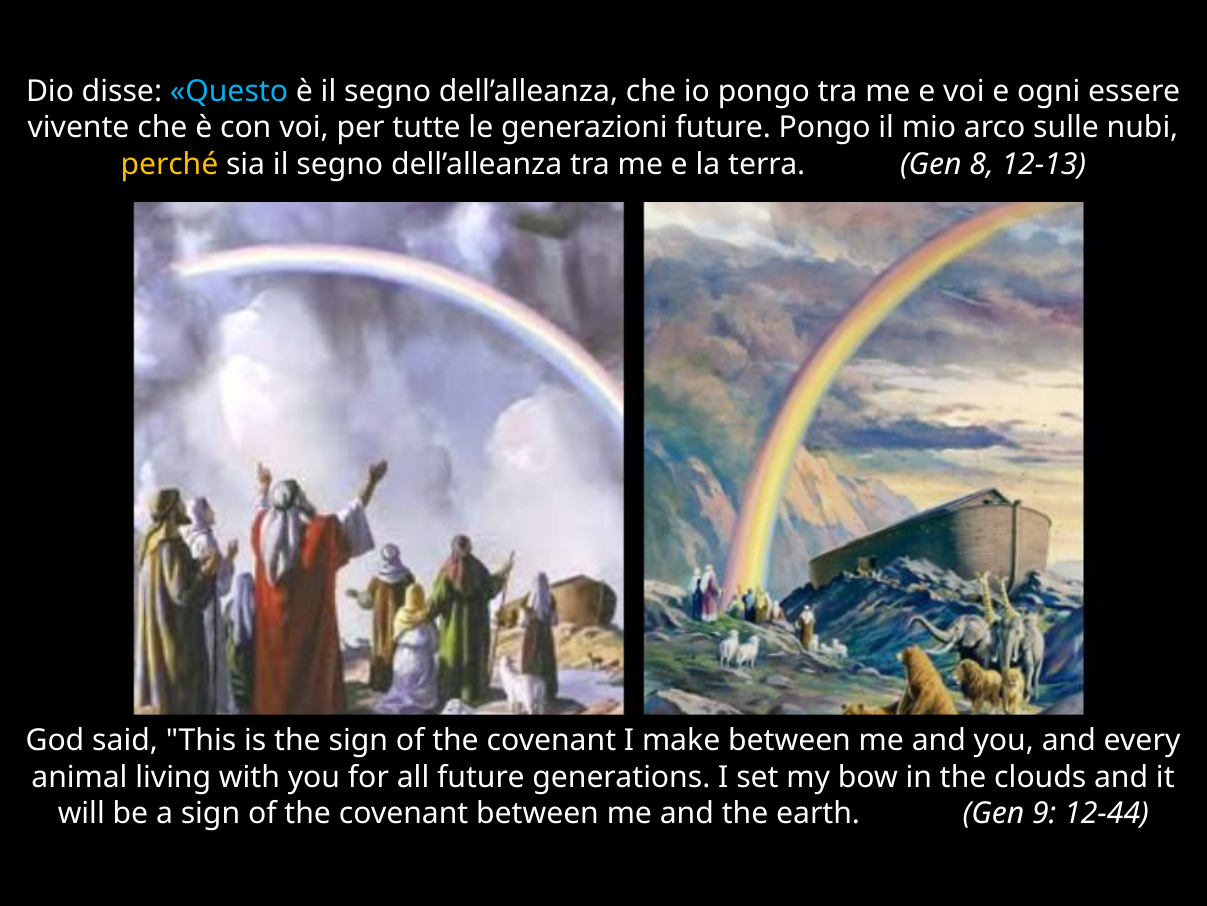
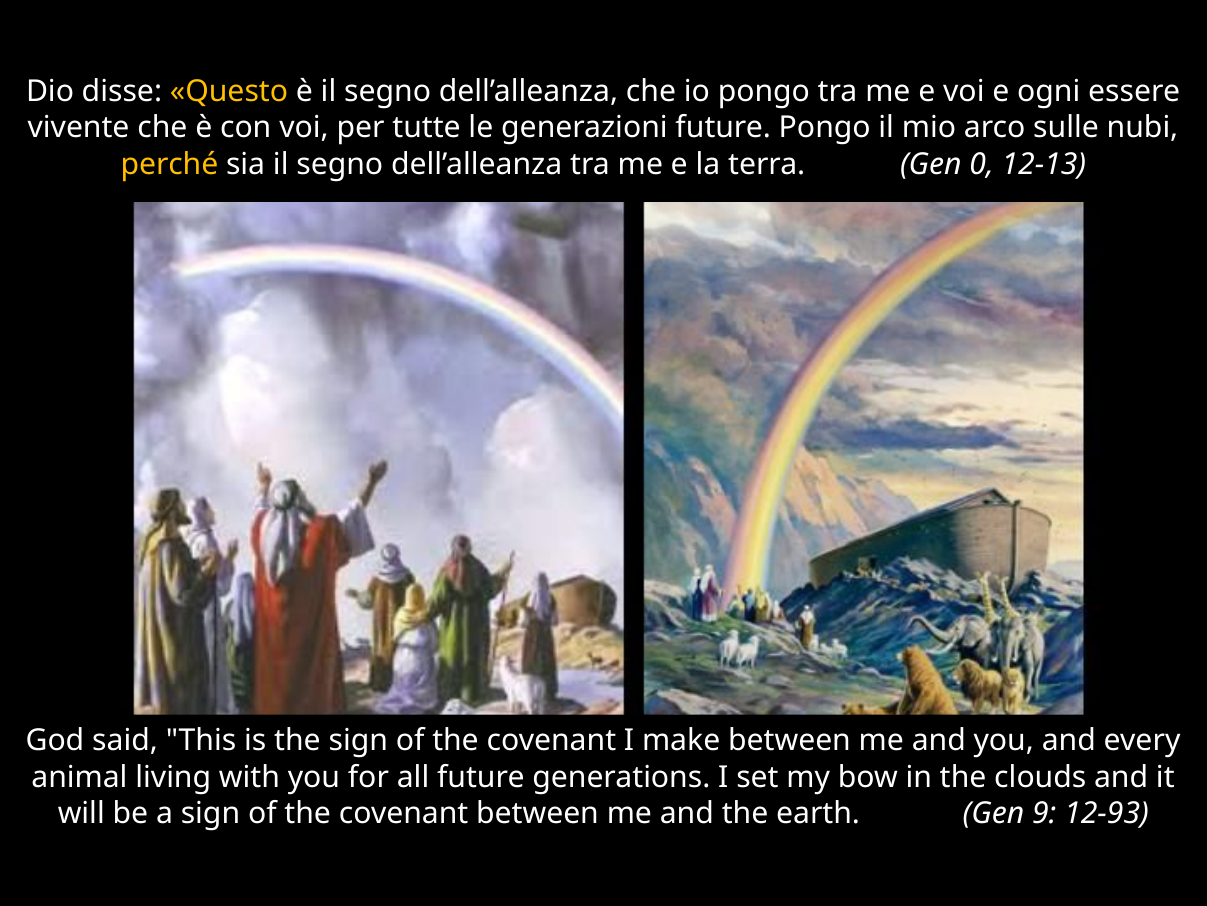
Questo colour: light blue -> yellow (229, 92)
8: 8 -> 0 (982, 164)
12-44: 12-44 -> 12-93 (1107, 813)
